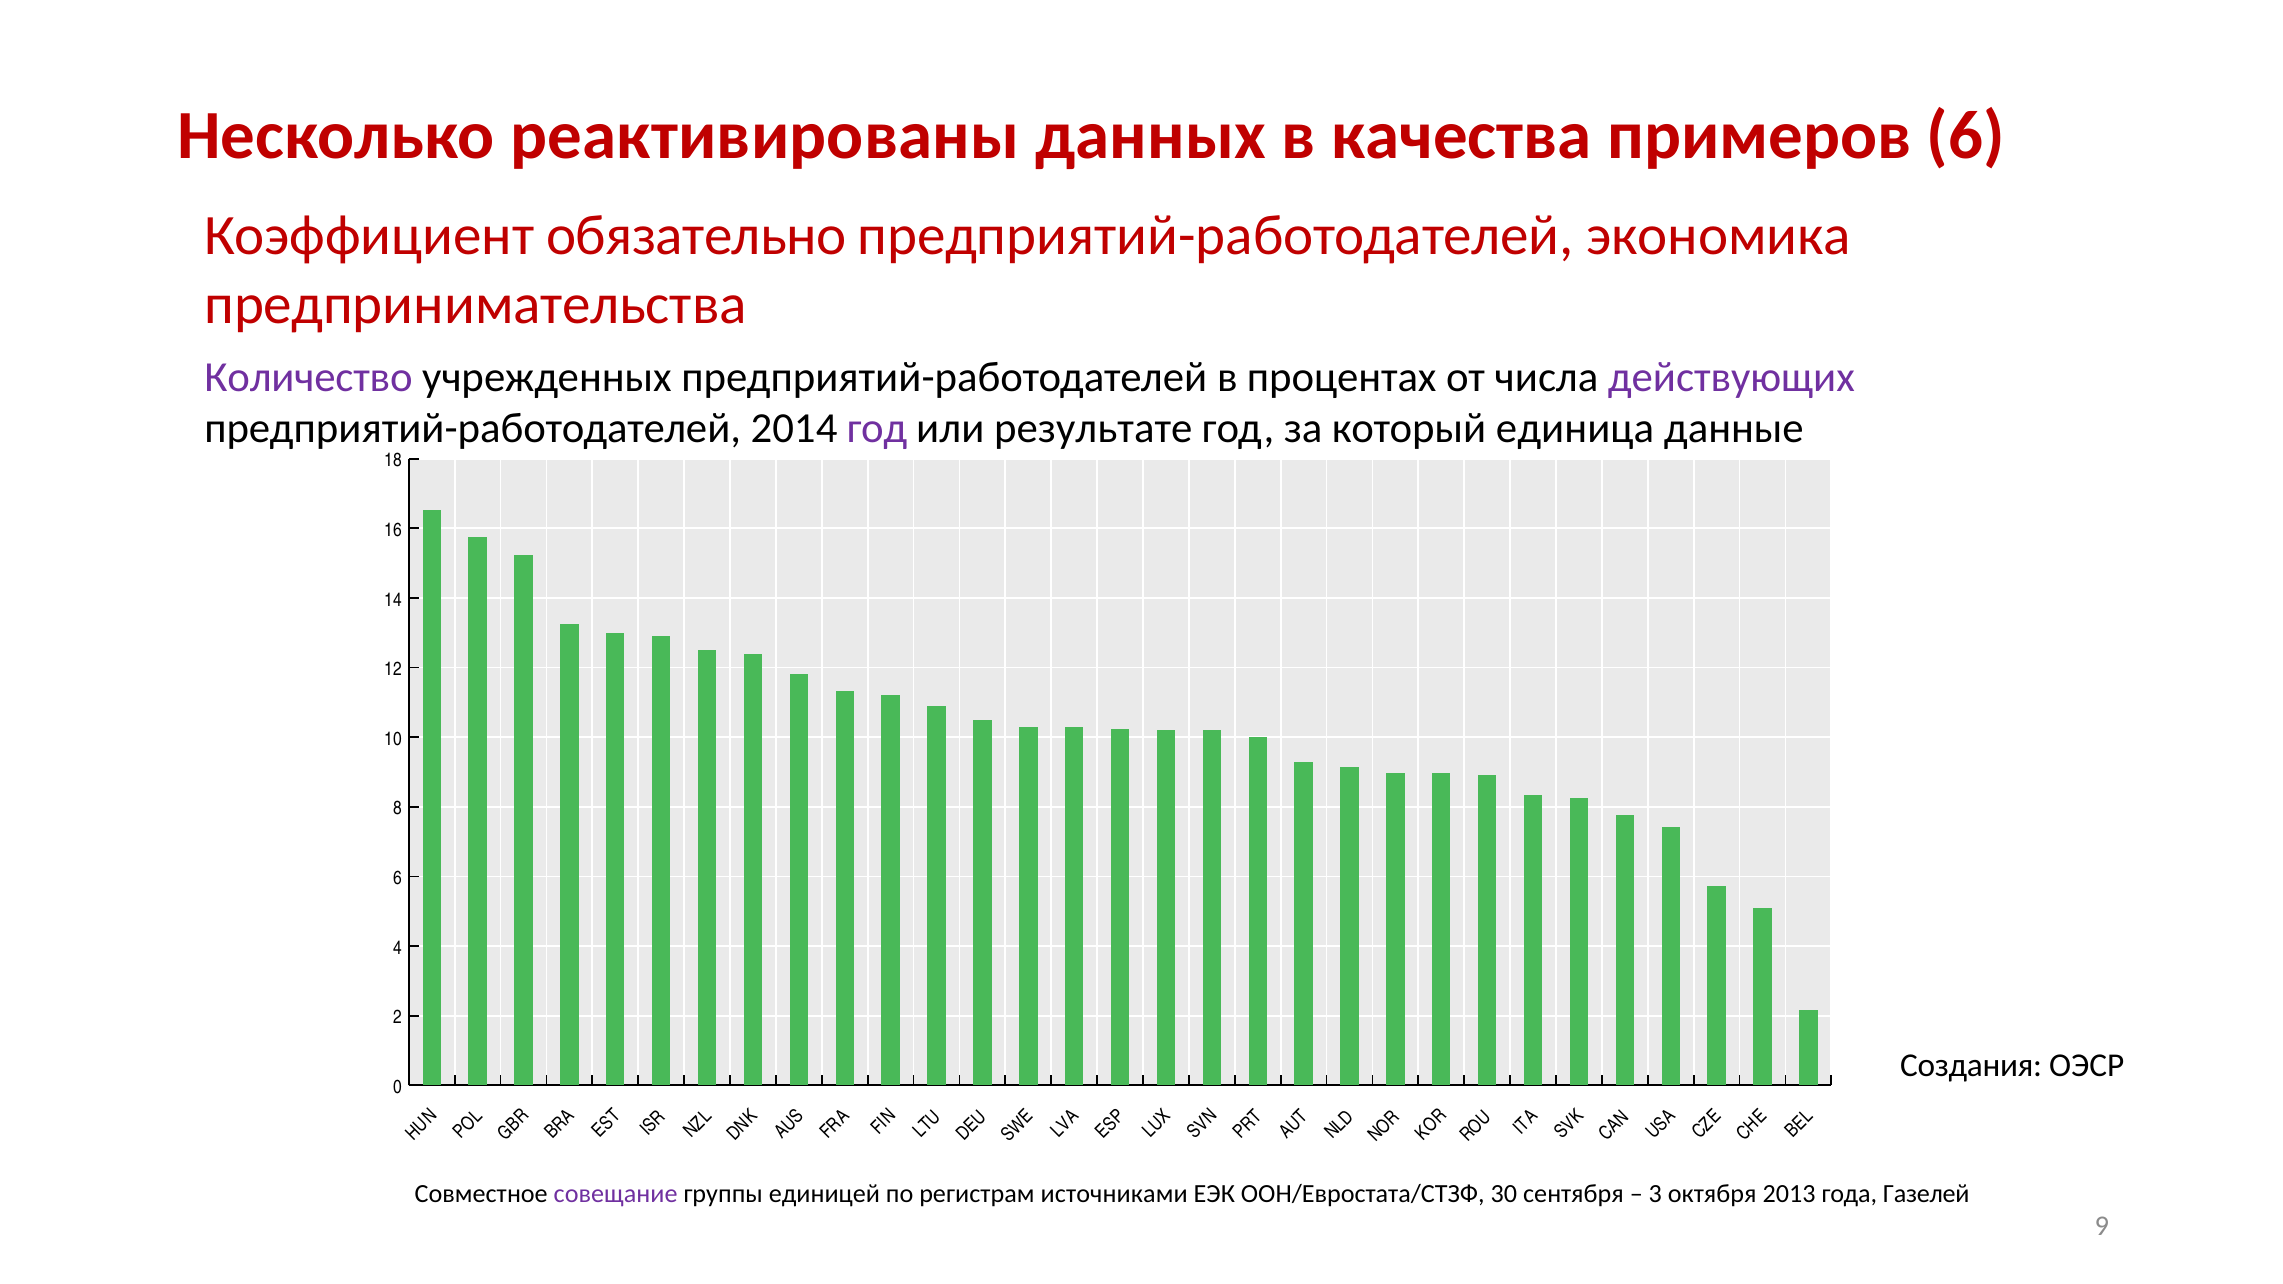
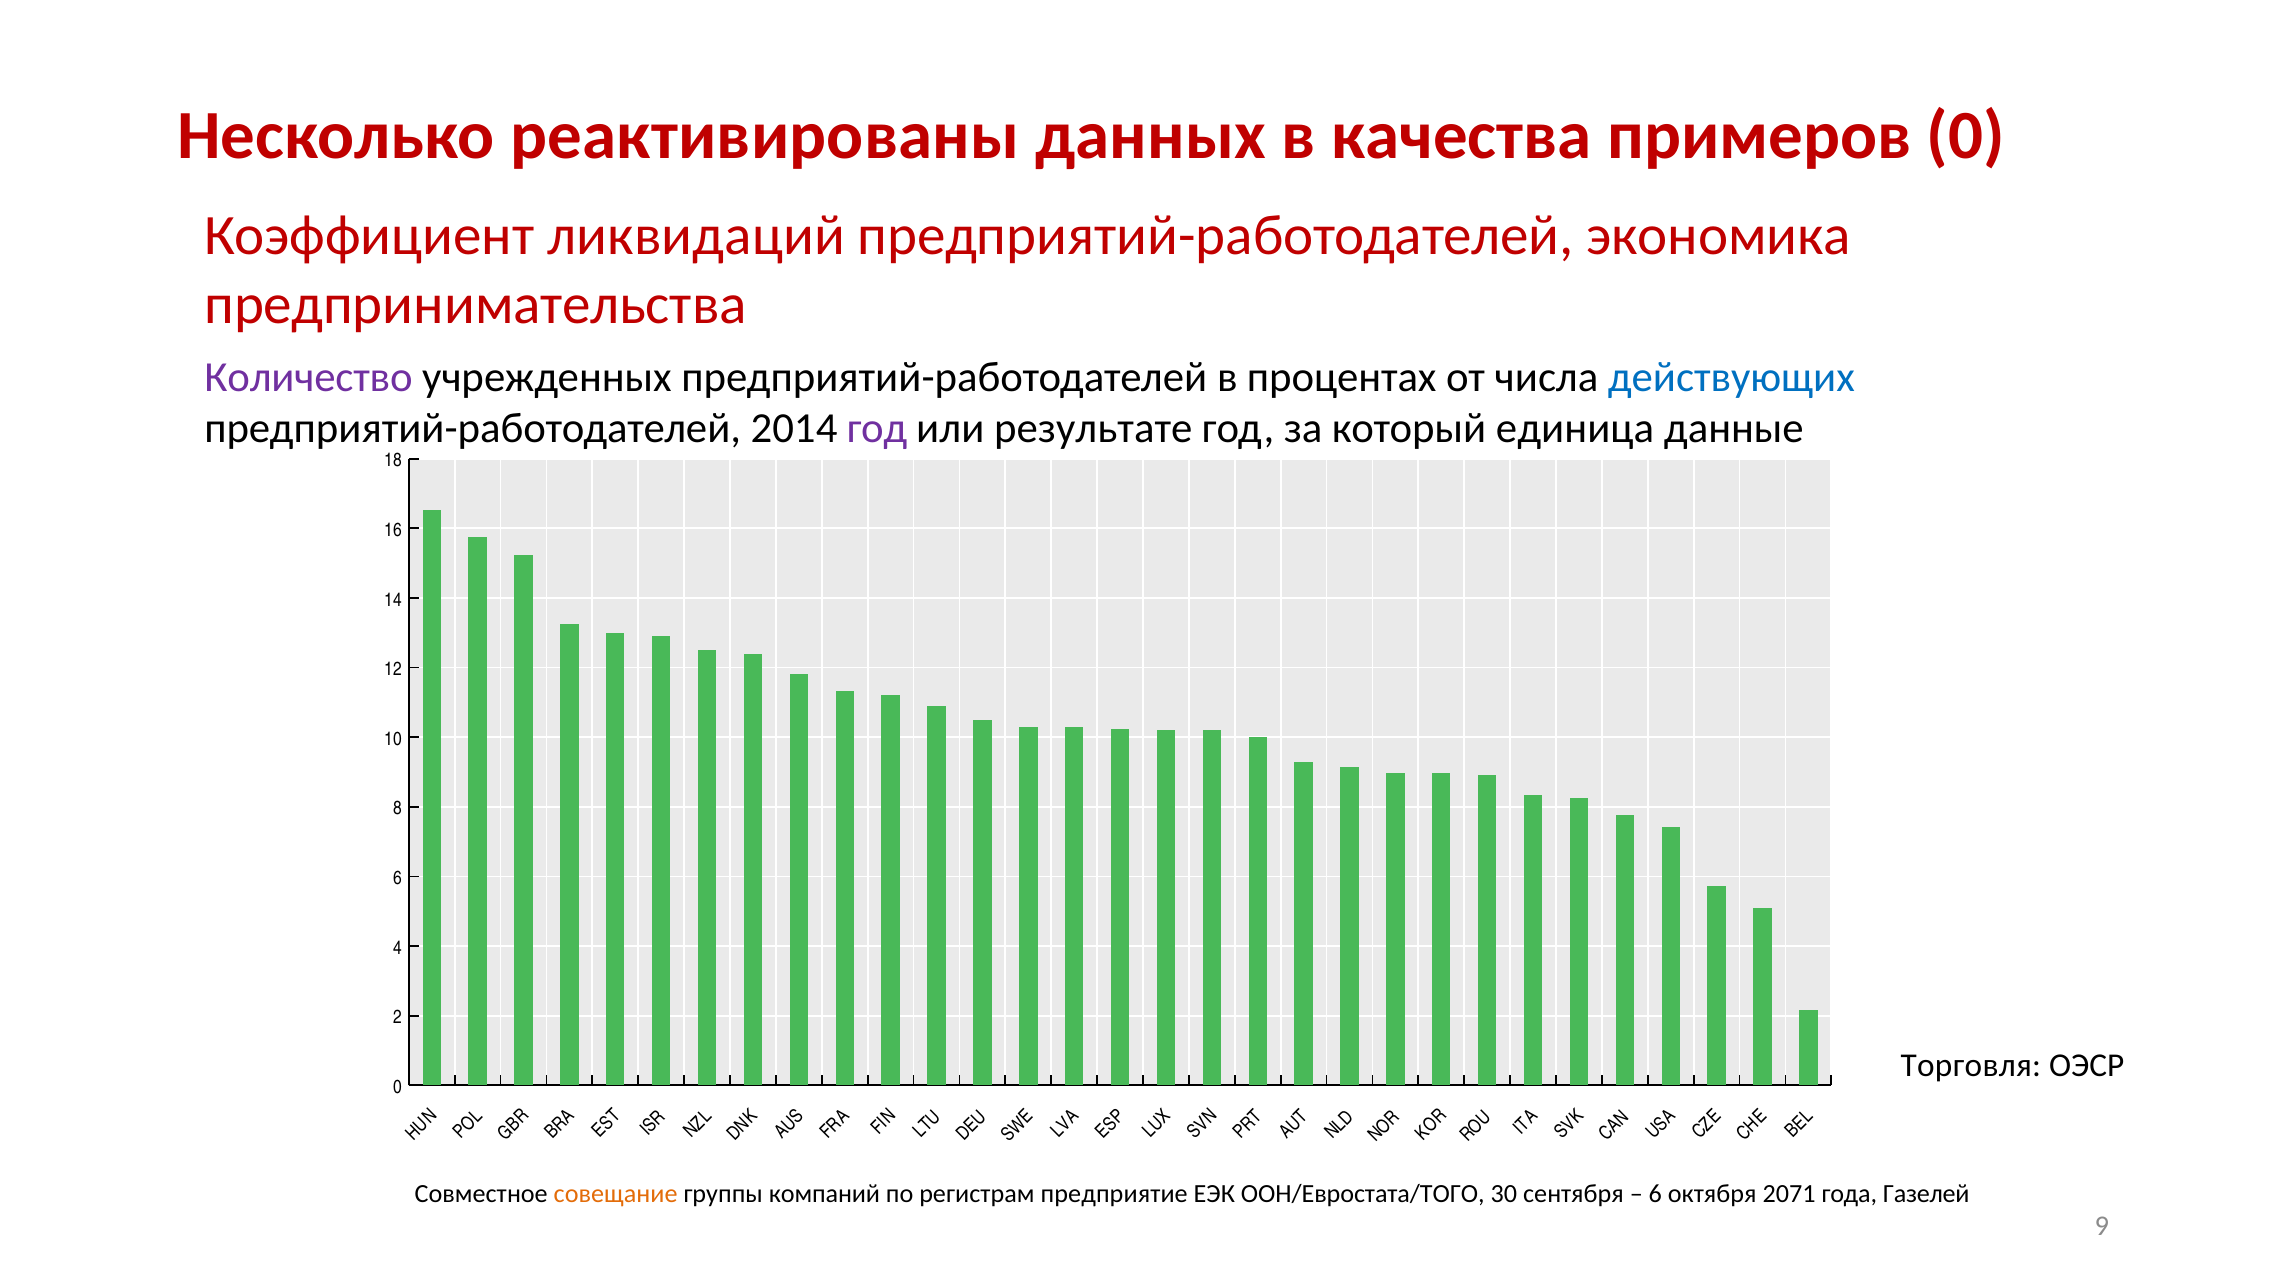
примеров 6: 6 -> 0 (1966, 136)
обязательно: обязательно -> ликвидаций (696, 236)
действующих colour: purple -> blue (1731, 377)
Создания: Создания -> Торговля (1971, 1066)
совещание colour: purple -> orange (616, 1194)
единицей: единицей -> компаний (824, 1194)
источниками: источниками -> предприятие (1114, 1194)
ООН/Евростата/СТЗФ: ООН/Евростата/СТЗФ -> ООН/Евростата/ТОГО (1363, 1194)
3: 3 -> 6 (1655, 1194)
2013: 2013 -> 2071 (1789, 1194)
